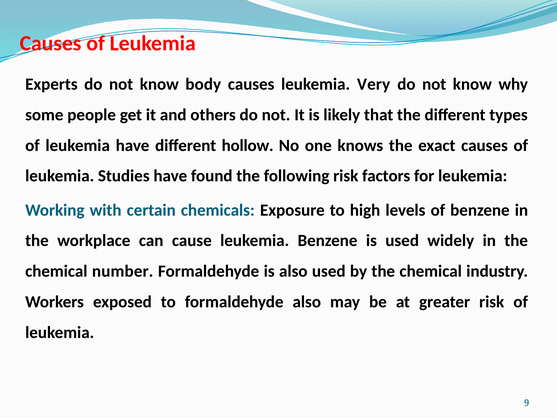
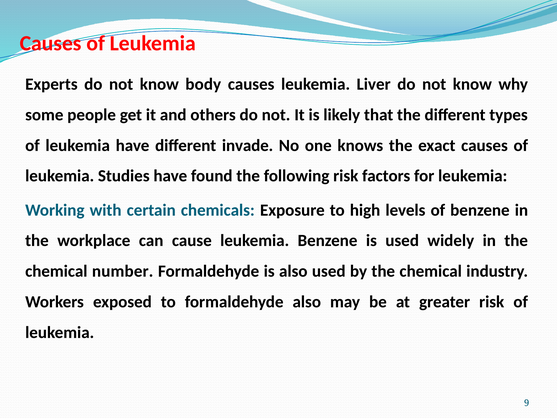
Very: Very -> Liver (374, 84)
hollow: hollow -> invade (248, 145)
